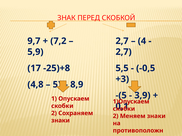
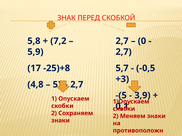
9,7: 9,7 -> 5,8 (34, 41)
4: 4 -> 0 (142, 41)
5,5: 5,5 -> 5,7 (122, 68)
8,9: 8,9 -> 2,7 (77, 85)
